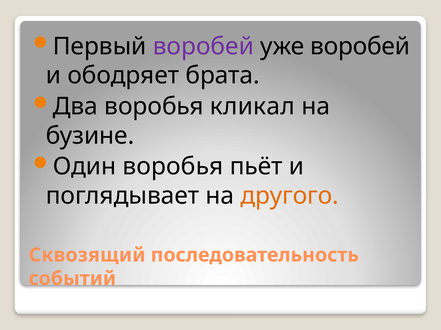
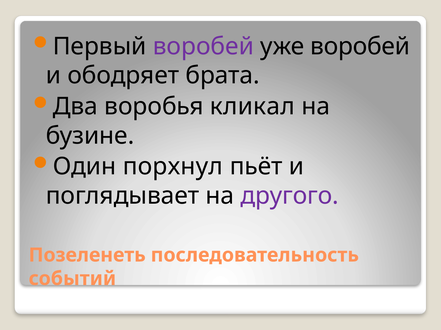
Один воробья: воробья -> порхнул (173, 167)
другого colour: orange -> purple (290, 196)
Сквозящий: Сквозящий -> Позеленеть (87, 256)
